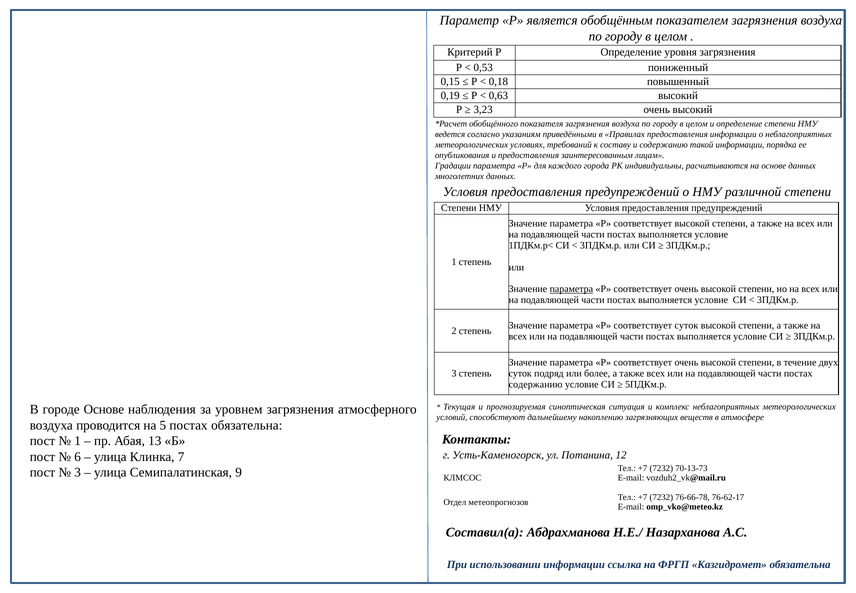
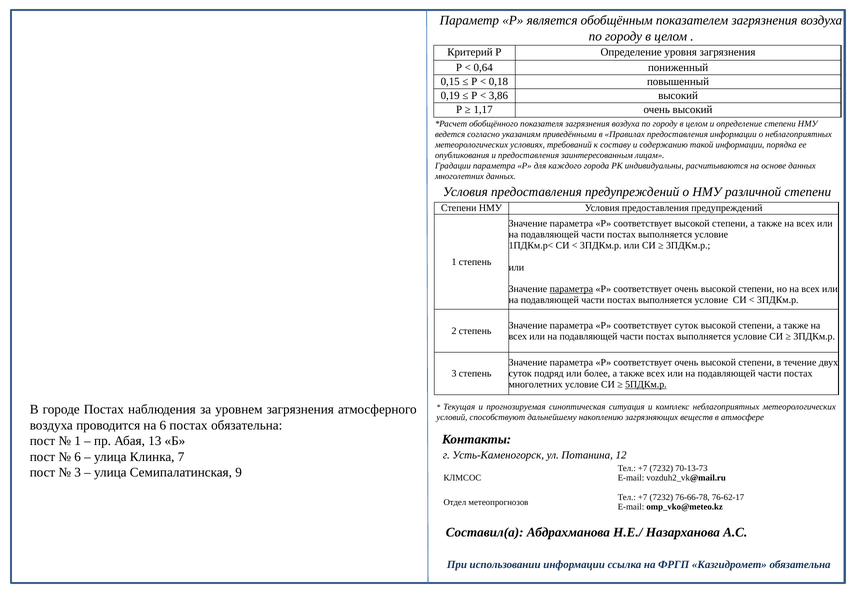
0,53: 0,53 -> 0,64 (483, 67)
0,63: 0,63 -> 3,86 (498, 96)
3,23: 3,23 -> 1,17 (483, 110)
содержанию: содержанию -> многолетних (536, 384)
5ПДКм.р underline: none -> present (646, 384)
городе Основе: Основе -> Постах (104, 409)
на 5: 5 -> 6 (163, 425)
